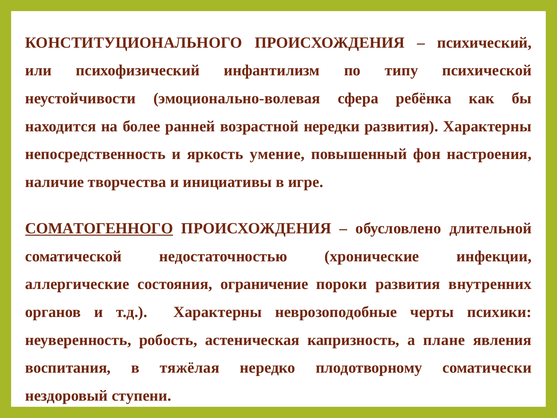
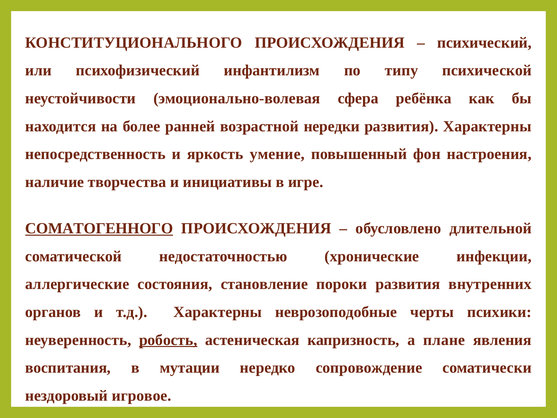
ограничение: ограничение -> становление (264, 284)
робость underline: none -> present (168, 340)
тяжёлая: тяжёлая -> мутации (190, 368)
плодотворному: плодотворному -> сопровождение (369, 368)
ступени: ступени -> игровое (142, 395)
